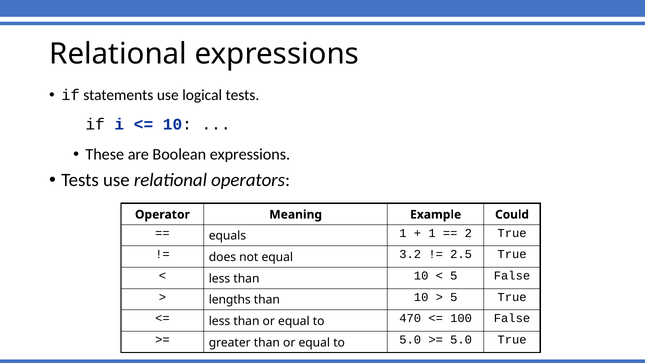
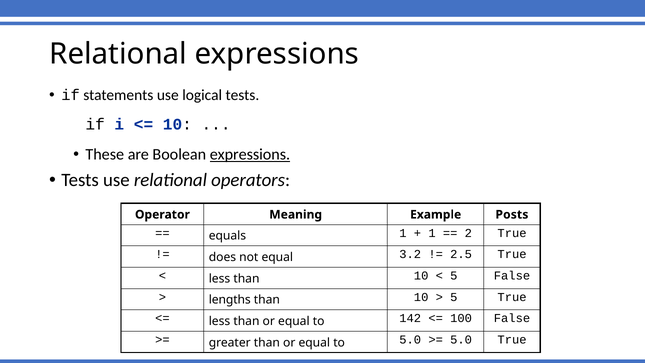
expressions underline: none -> present (250, 154)
Could: Could -> Posts (512, 214)
470: 470 -> 142 (410, 318)
